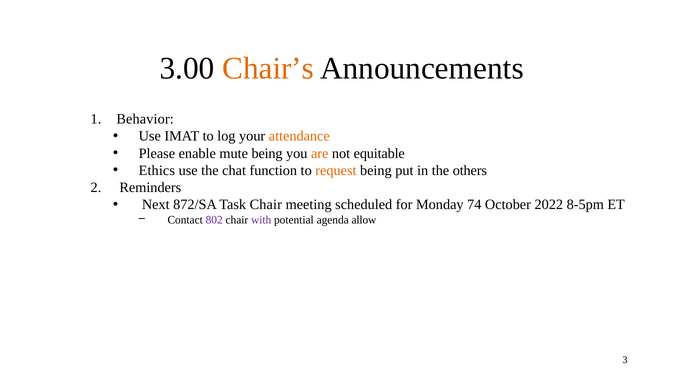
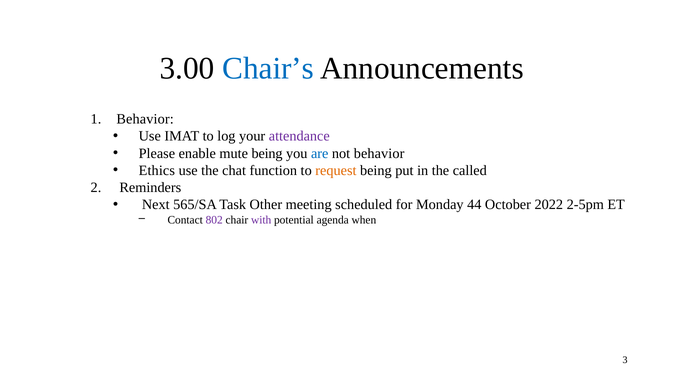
Chair’s colour: orange -> blue (268, 68)
attendance colour: orange -> purple (299, 136)
are colour: orange -> blue (320, 153)
not equitable: equitable -> behavior (379, 153)
others: others -> called (470, 170)
872/SA: 872/SA -> 565/SA (195, 205)
Task Chair: Chair -> Other (266, 205)
74: 74 -> 44 (474, 205)
8-5pm: 8-5pm -> 2-5pm (585, 205)
allow: allow -> when (364, 220)
